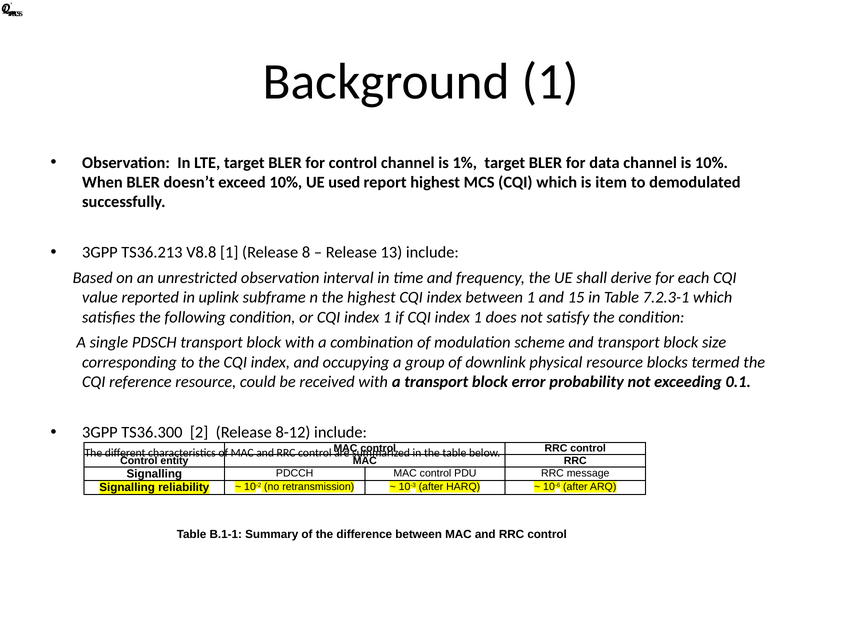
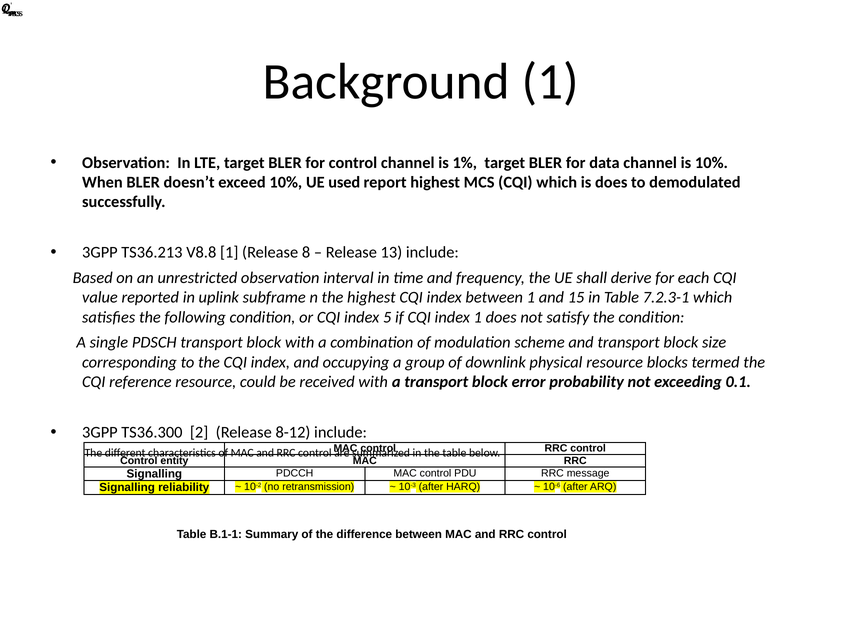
is item: item -> does (611, 182)
or CQI index 1: 1 -> 5 (387, 317)
